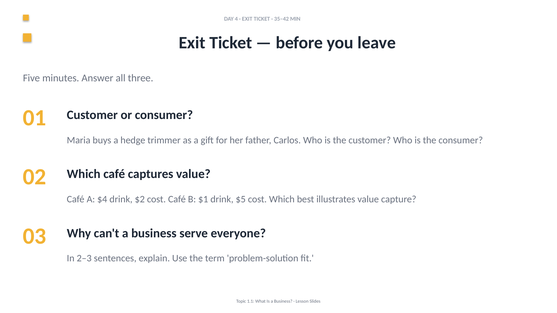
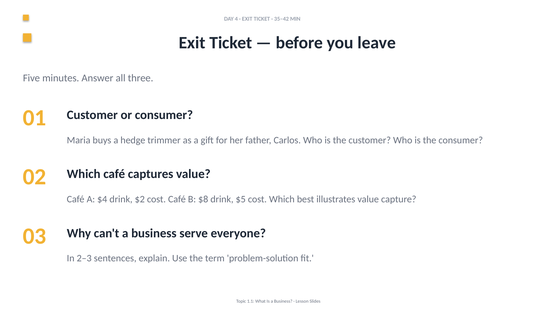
$1: $1 -> $8 (203, 199)
